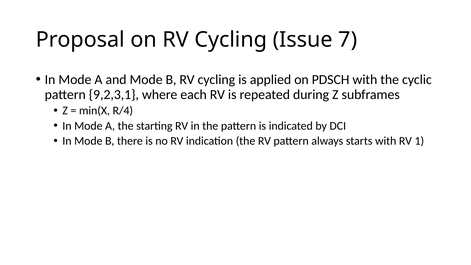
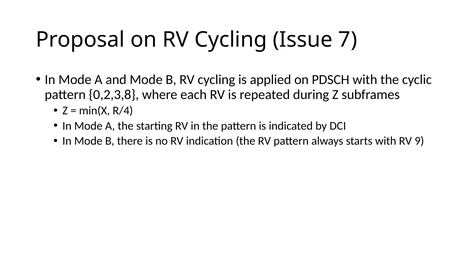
9,2,3,1: 9,2,3,1 -> 0,2,3,8 (114, 94)
1: 1 -> 9 (419, 141)
